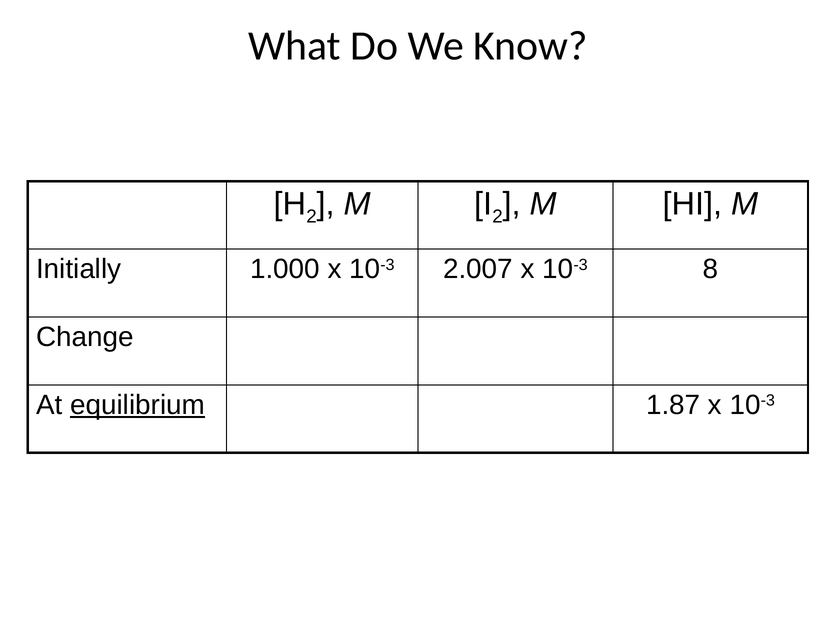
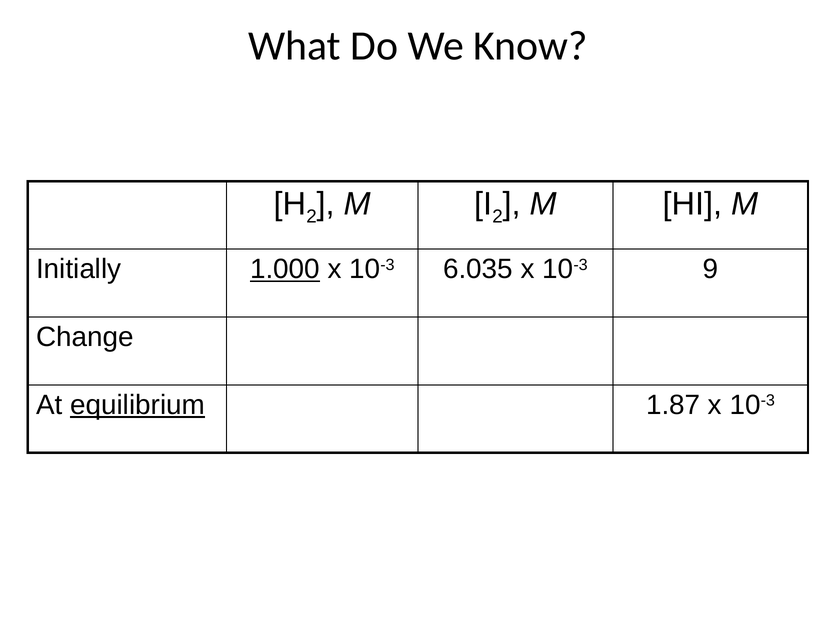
1.000 underline: none -> present (285, 269)
2.007: 2.007 -> 6.035 (478, 269)
8: 8 -> 9 (711, 269)
